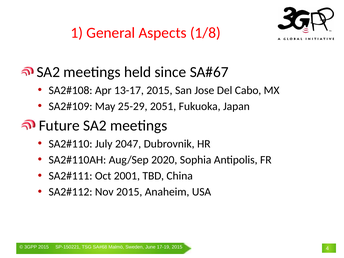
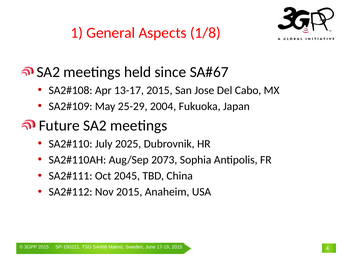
2051: 2051 -> 2004 (163, 106)
2047: 2047 -> 2025 (128, 144)
2020: 2020 -> 2073 (164, 160)
2001: 2001 -> 2045 (127, 176)
